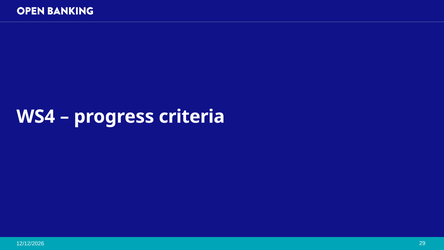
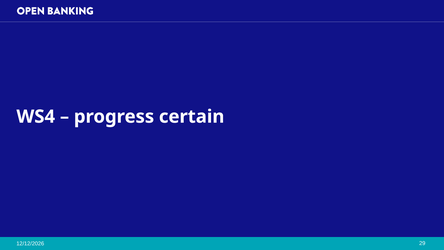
criteria: criteria -> certain (192, 117)
